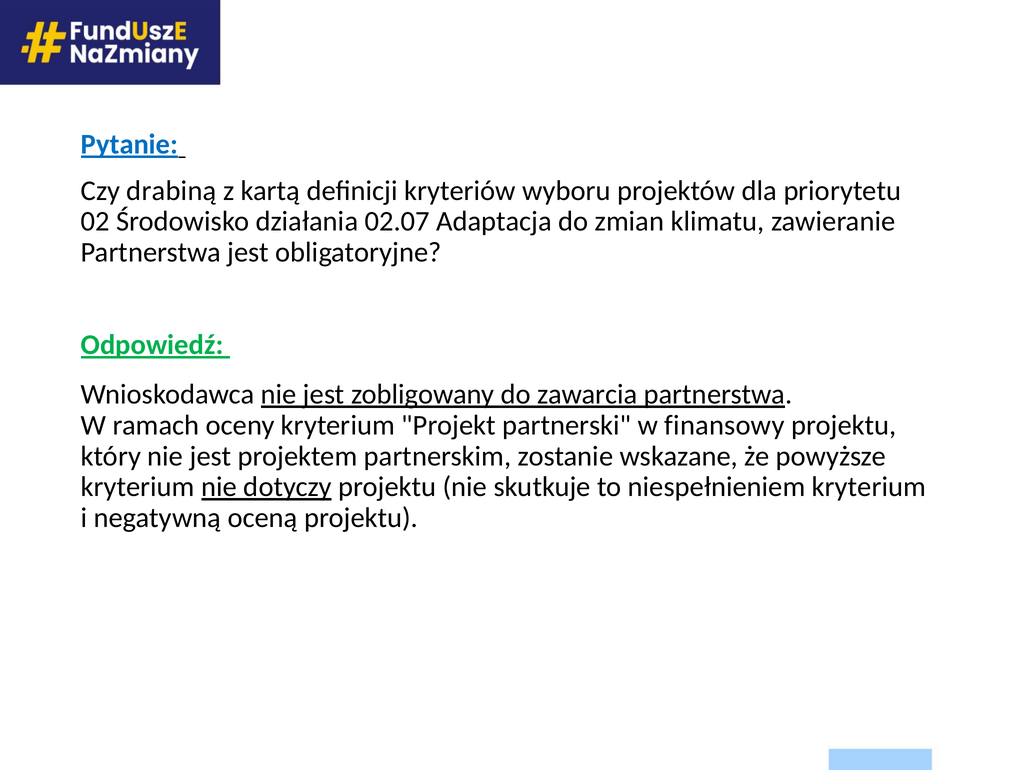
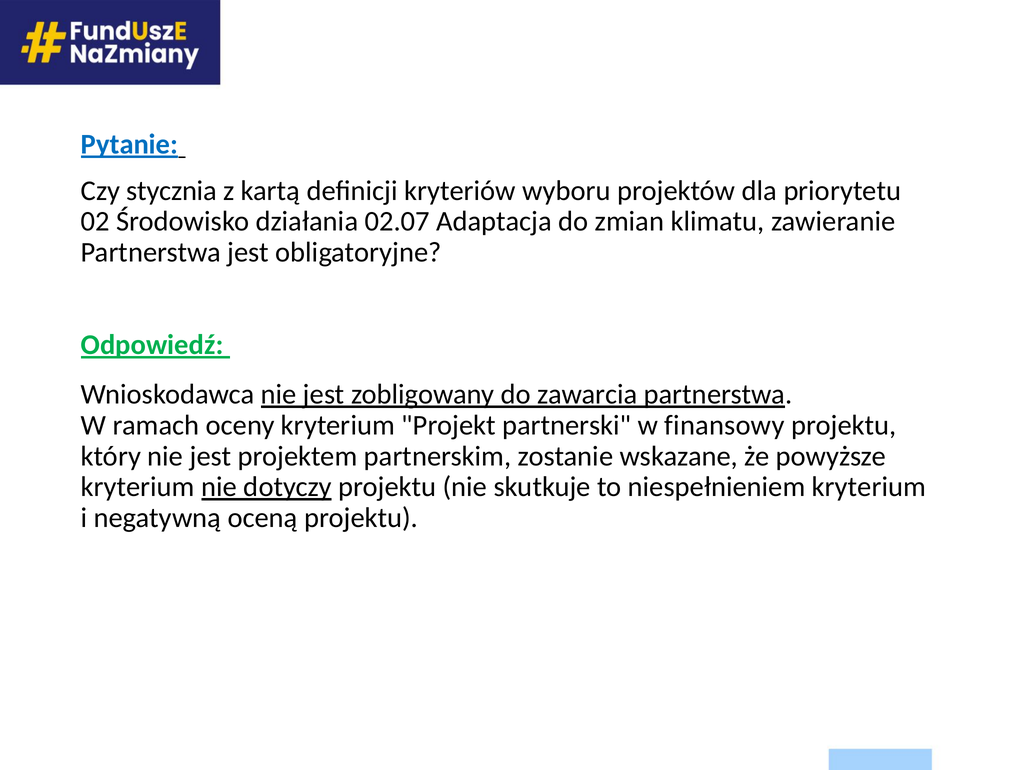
drabiną: drabiną -> stycznia (172, 191)
